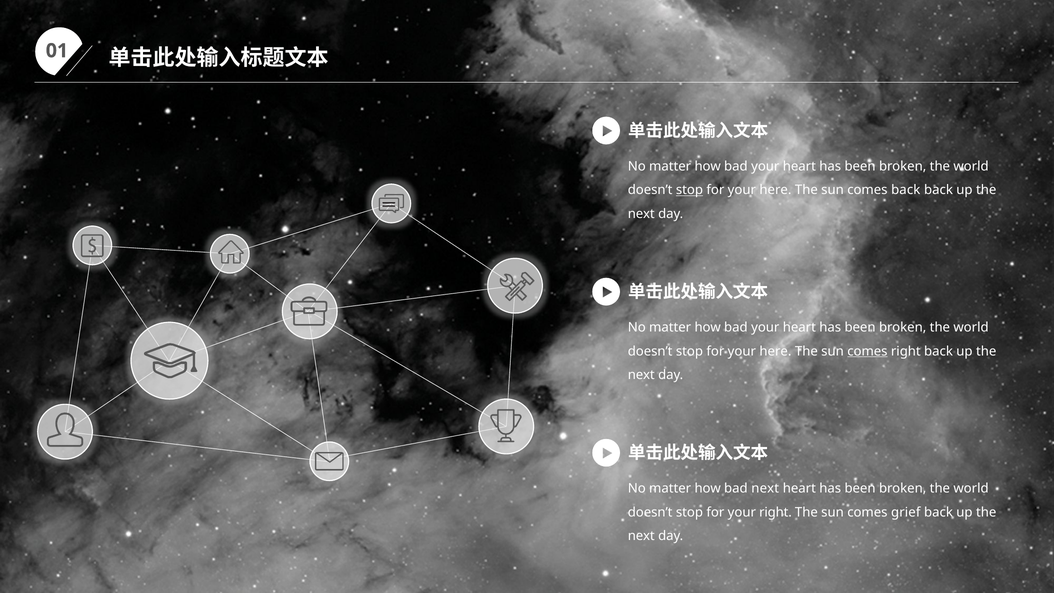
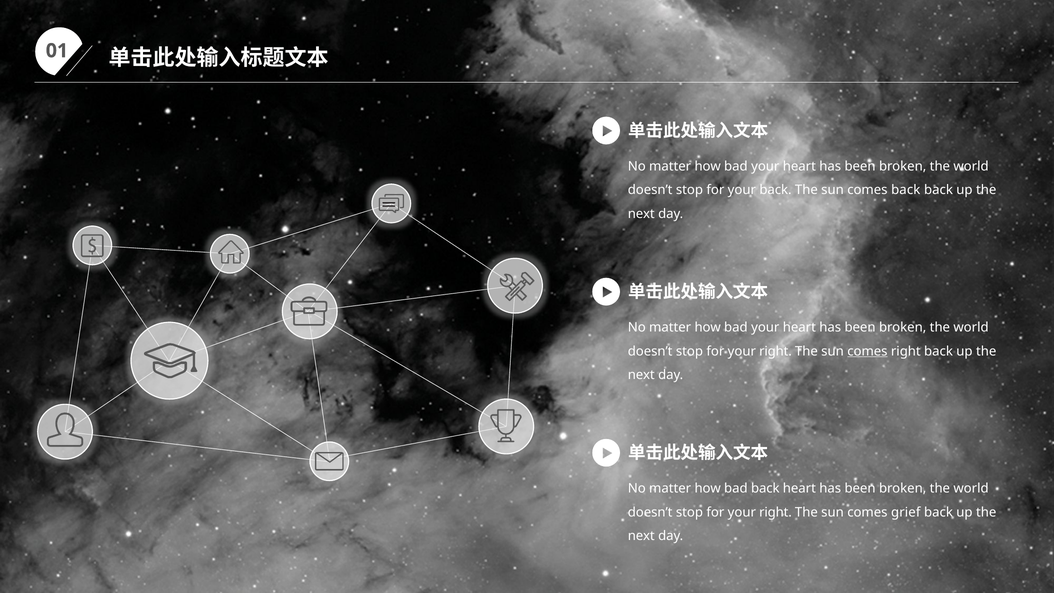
stop underline: present -> none (689, 190)
here: here -> back (775, 190)
here: here -> right (776, 351)
bad next: next -> back (765, 488)
